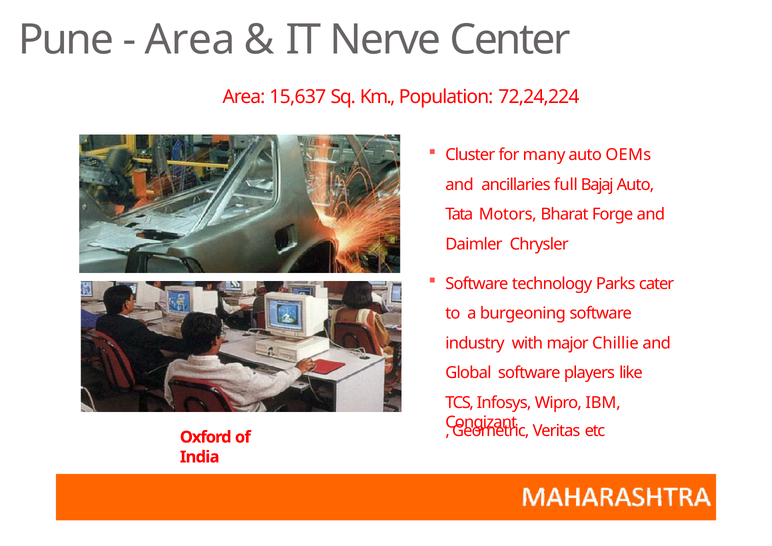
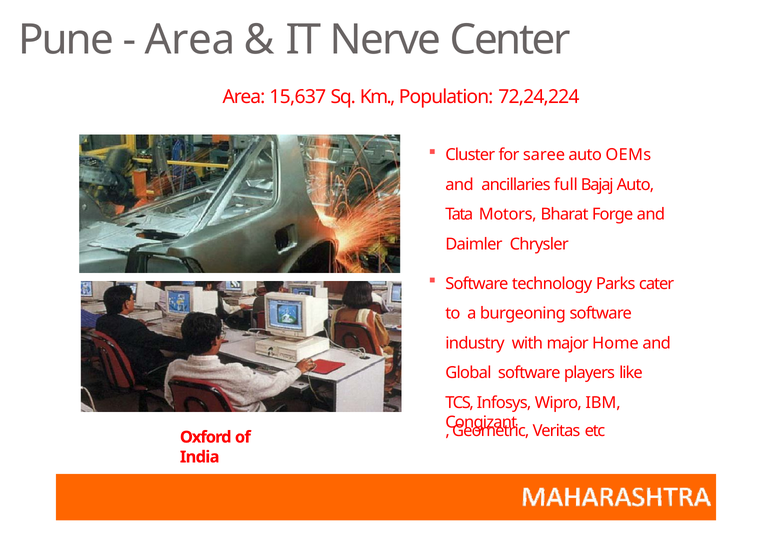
many: many -> saree (544, 155)
Chillie: Chillie -> Home (615, 343)
